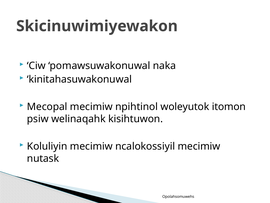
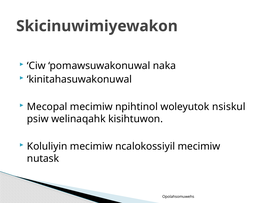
itomon: itomon -> nsiskul (229, 106)
